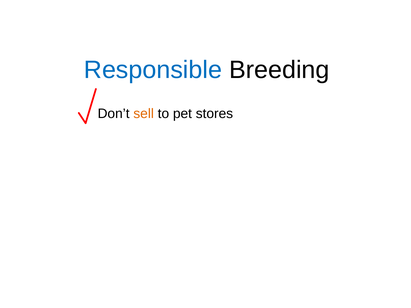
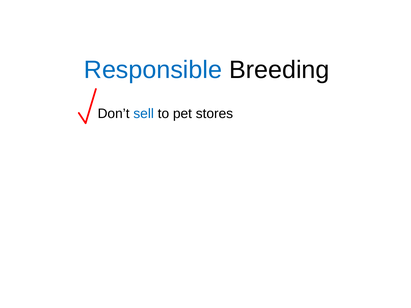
sell colour: orange -> blue (144, 114)
